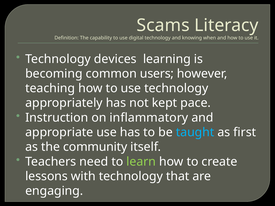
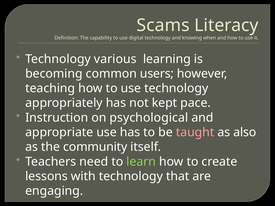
devices: devices -> various (115, 59)
inflammatory: inflammatory -> psychological (149, 118)
taught colour: light blue -> pink (195, 132)
first: first -> also (245, 132)
